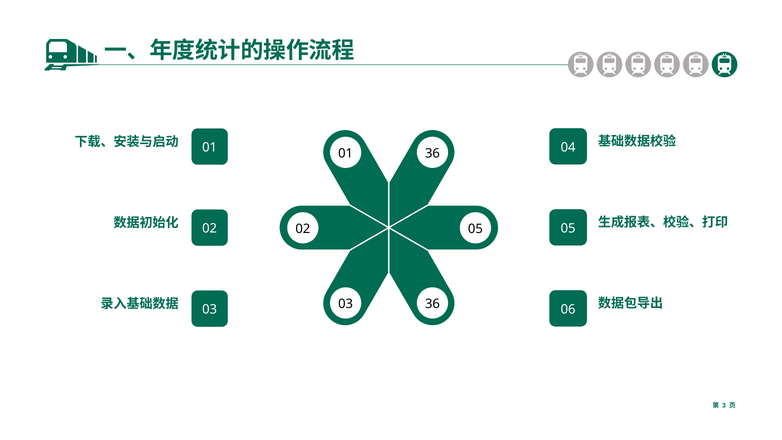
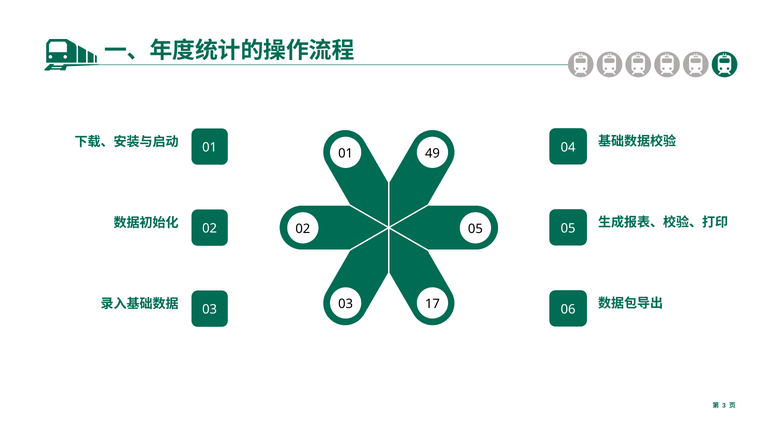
01 36: 36 -> 49 (432, 153)
03 36: 36 -> 17 (432, 304)
